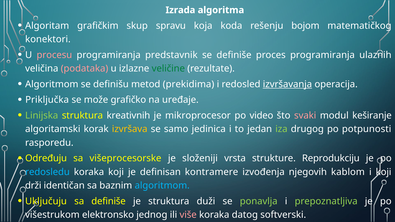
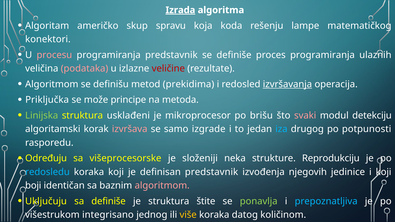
Izrada underline: none -> present (180, 10)
grafičkim: grafičkim -> američko (98, 26)
bojom: bojom -> lampe (305, 26)
veličine colour: green -> red (168, 69)
grafičko: grafičko -> principe (128, 100)
uređaje: uređaje -> metoda (180, 100)
kreativnih: kreativnih -> usklađeni (128, 116)
video: video -> brišu (261, 116)
keširanje: keširanje -> detekciju (372, 116)
izvršava colour: yellow -> pink (130, 129)
jedinica: jedinica -> izgrade (209, 129)
iza colour: light green -> light blue (281, 129)
vrsta: vrsta -> neka (235, 159)
definisan kontramere: kontramere -> predstavnik (212, 172)
kablom: kablom -> jedinice (348, 172)
drži: drži -> boji (33, 186)
algoritmom colour: light blue -> pink (162, 186)
duži: duži -> štite (206, 201)
prepoznatljiva colour: light green -> light blue (326, 201)
elektronsko: elektronsko -> integrisano (108, 215)
više colour: pink -> yellow (188, 215)
softverski: softverski -> količinom (283, 215)
